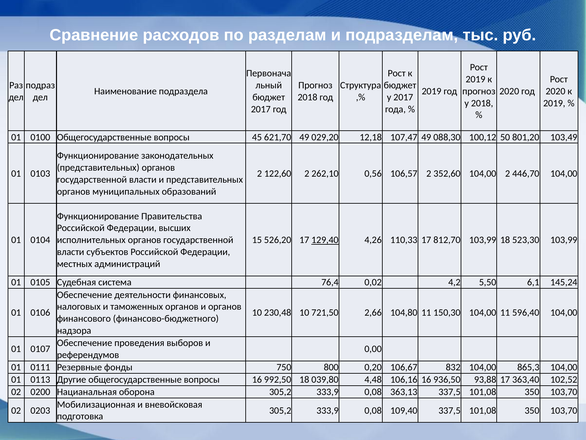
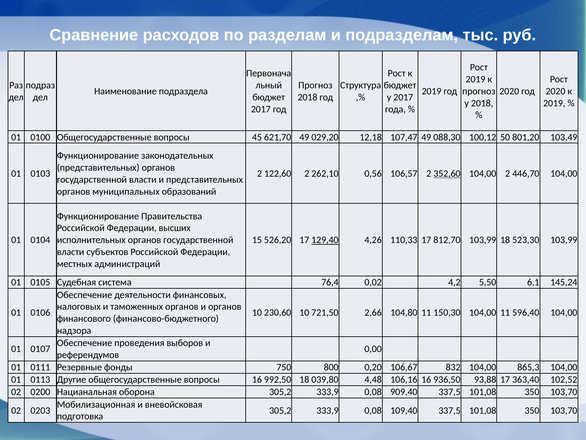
352,60 underline: none -> present (447, 173)
230,48: 230,48 -> 230,60 (278, 312)
363,13: 363,13 -> 909,40 (404, 392)
